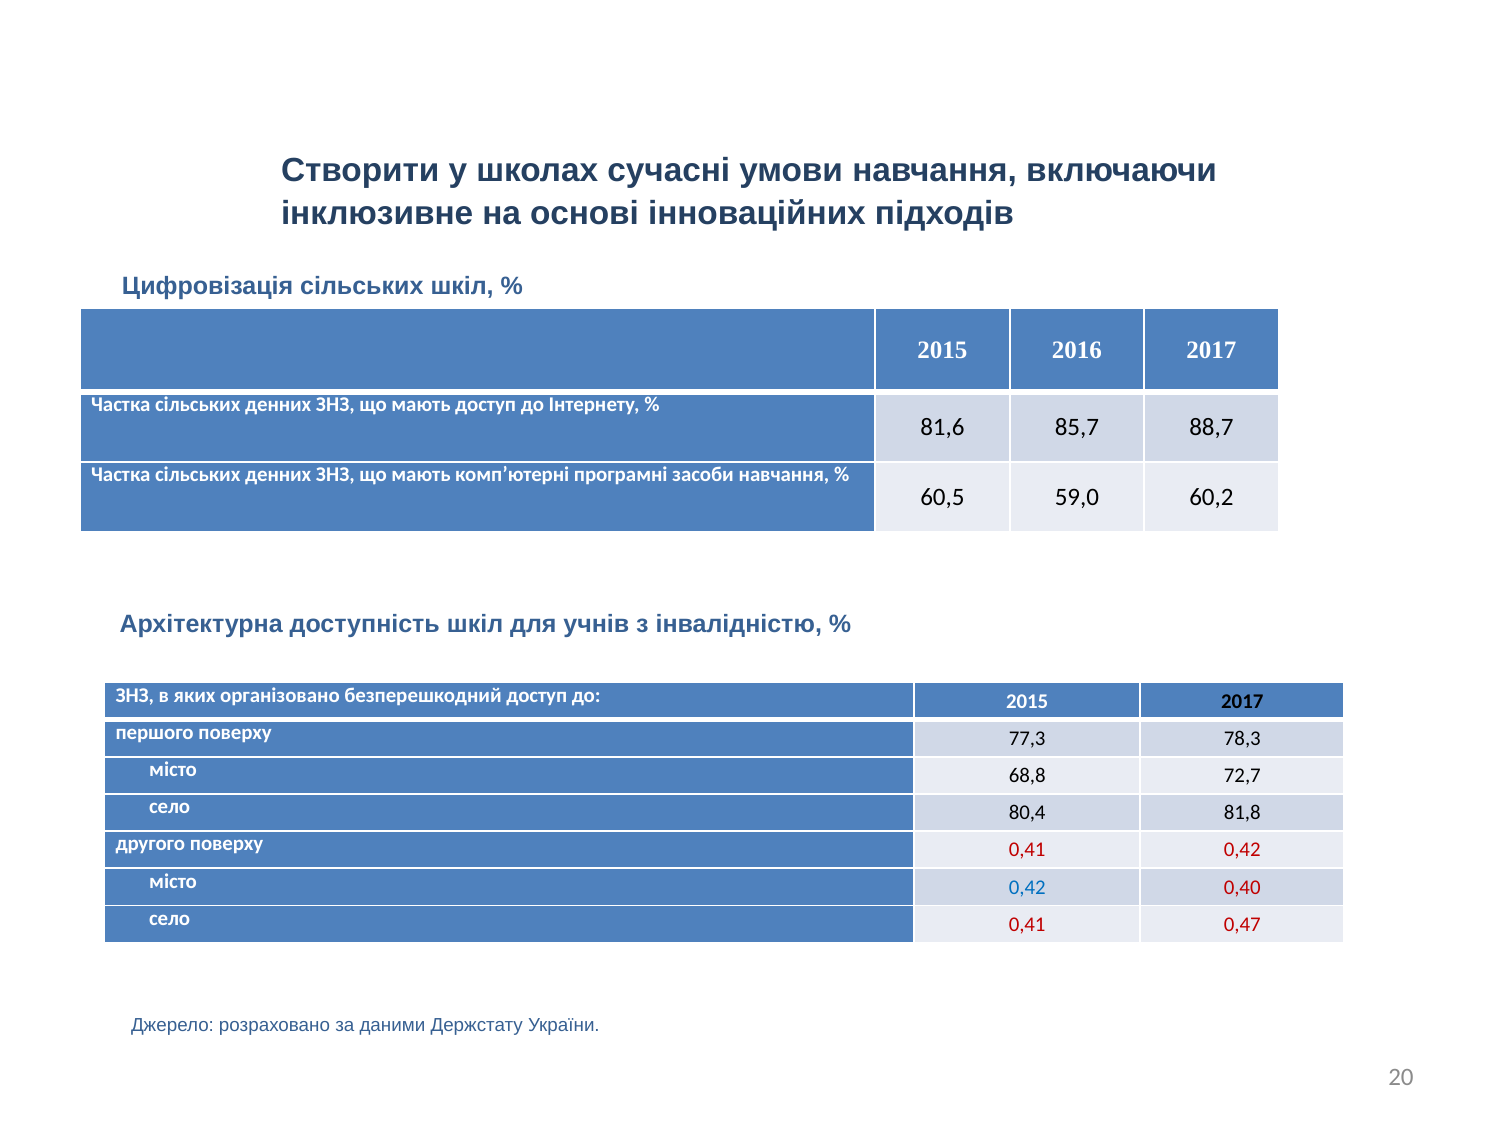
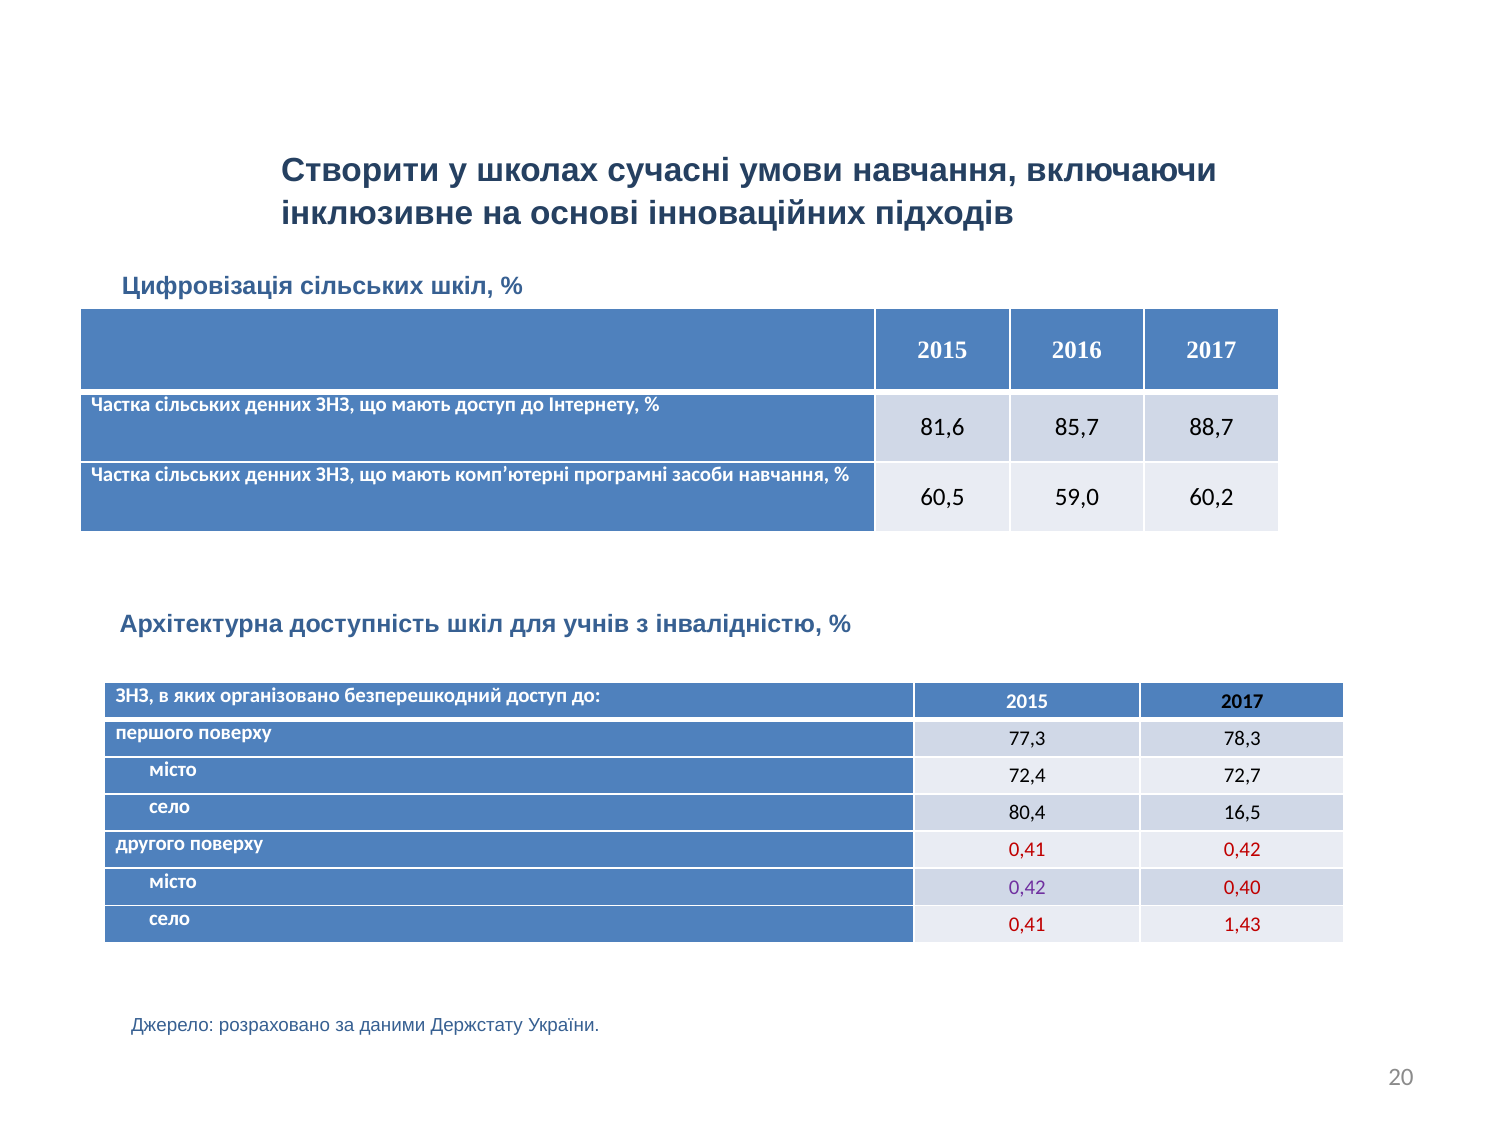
68,8: 68,8 -> 72,4 (1027, 776)
81,8: 81,8 -> 16,5 (1242, 813)
0,42 colour: blue -> purple (1027, 887)
0,47: 0,47 -> 1,43 (1242, 924)
